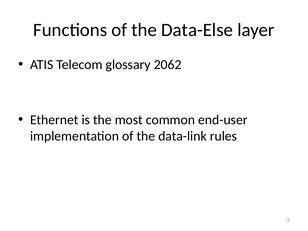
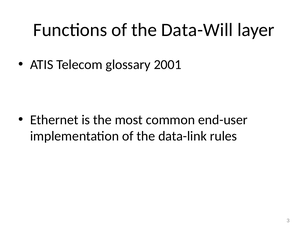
Data-Else: Data-Else -> Data-Will (197, 30)
2062: 2062 -> 2001 (168, 65)
